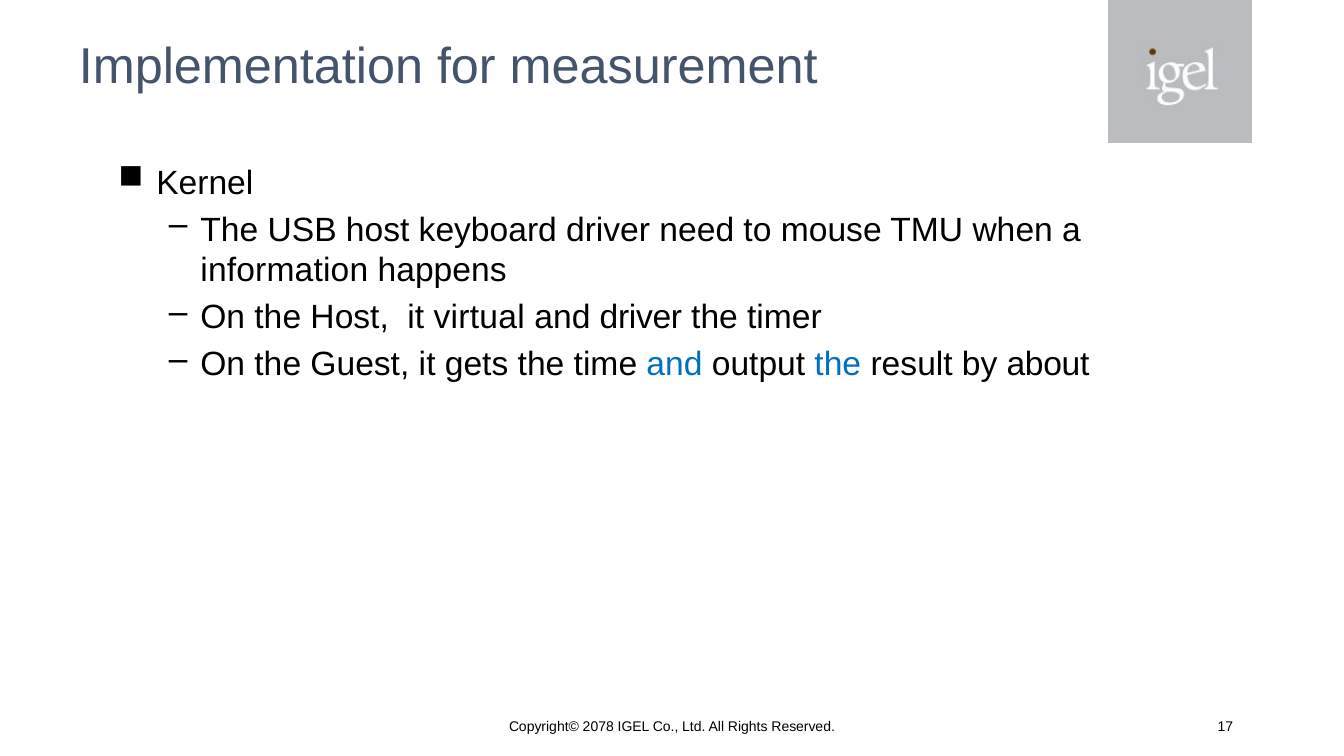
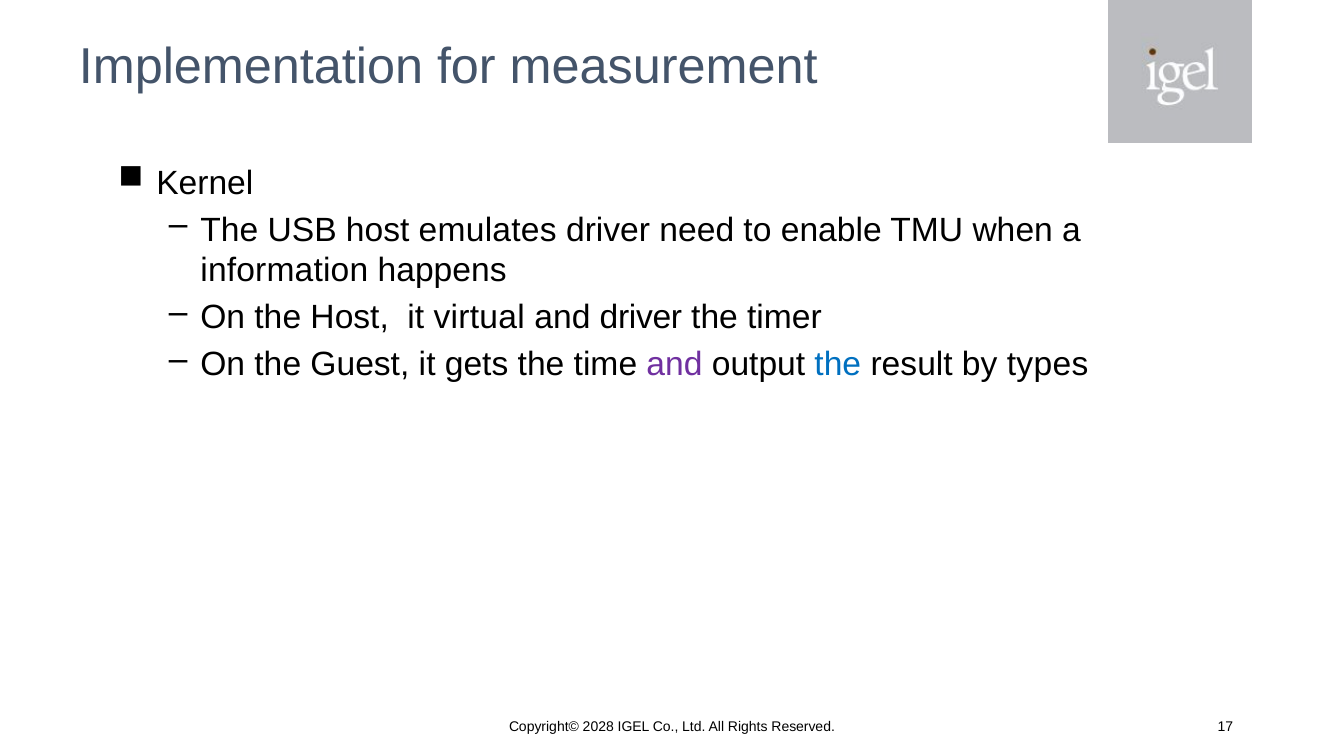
keyboard: keyboard -> emulates (488, 230)
mouse: mouse -> enable (831, 230)
and colour: blue -> purple (674, 365)
about: about -> types (1048, 365)
2078: 2078 -> 2028 (598, 727)
